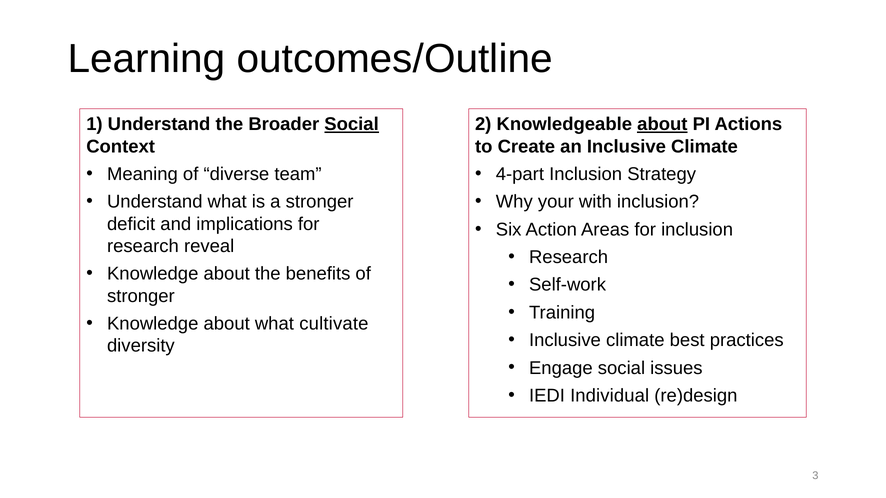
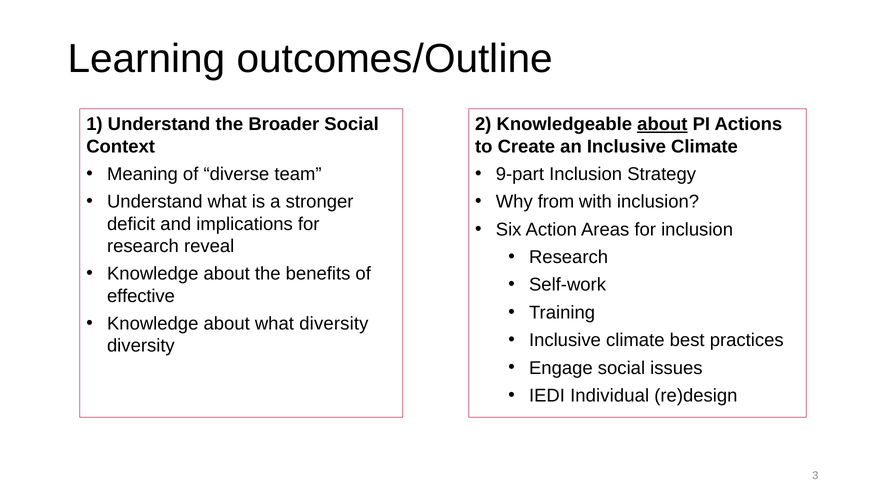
Social underline: present -> none (352, 124)
4-part: 4-part -> 9-part (520, 174)
your: your -> from (556, 202)
stronger: stronger -> effective (141, 296)
what cultivate: cultivate -> diversity (334, 324)
